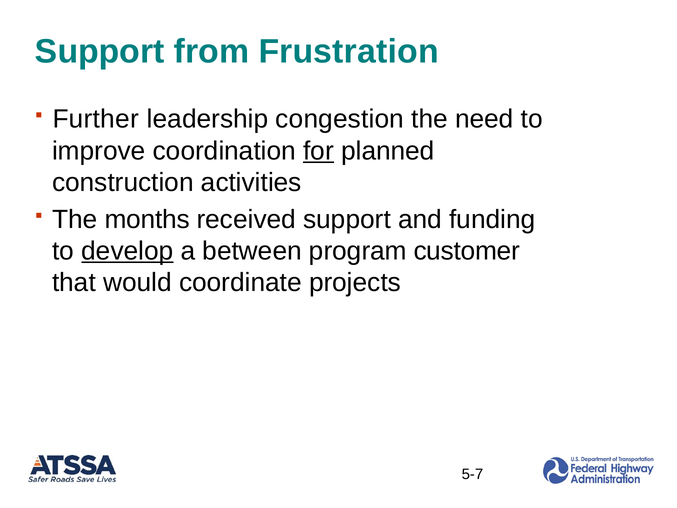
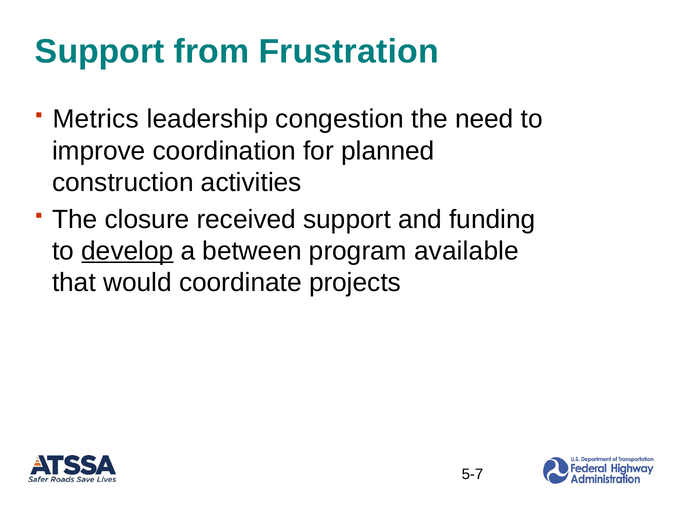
Further: Further -> Metrics (96, 119)
for underline: present -> none (319, 151)
months: months -> closure (147, 219)
customer: customer -> available (467, 251)
